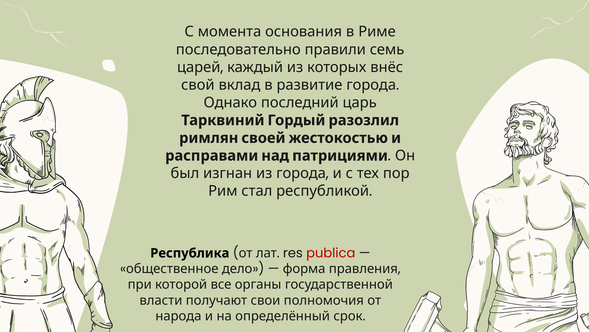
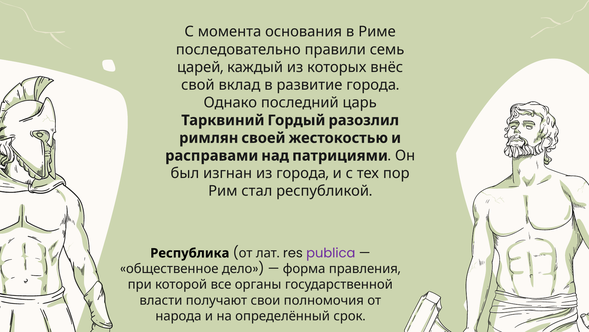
publica colour: red -> purple (331, 253)
